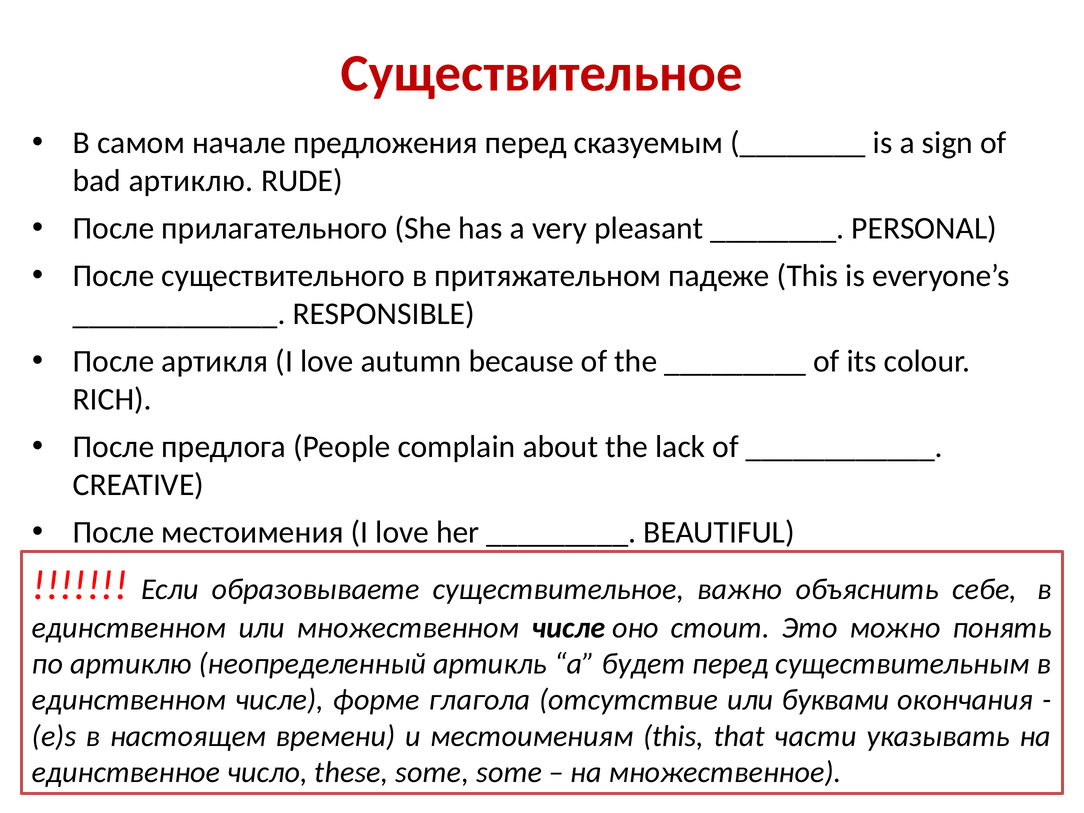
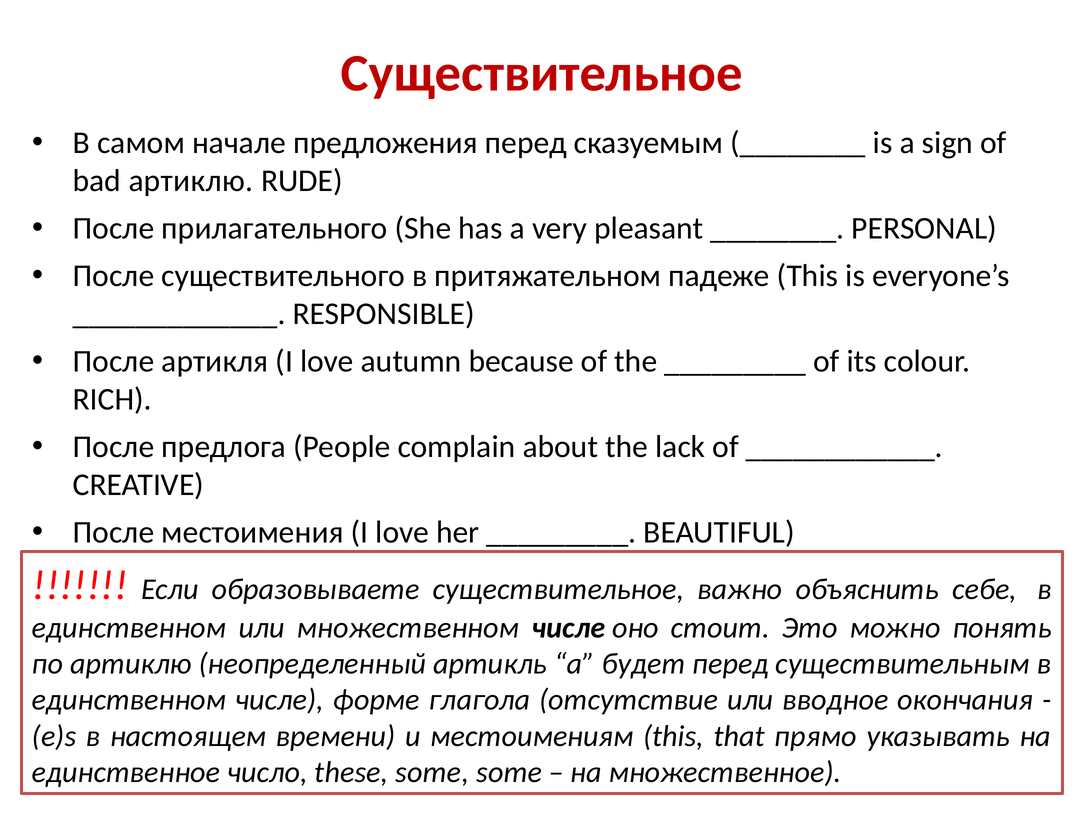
буквами: буквами -> вводное (835, 700)
части: части -> прямо (816, 736)
